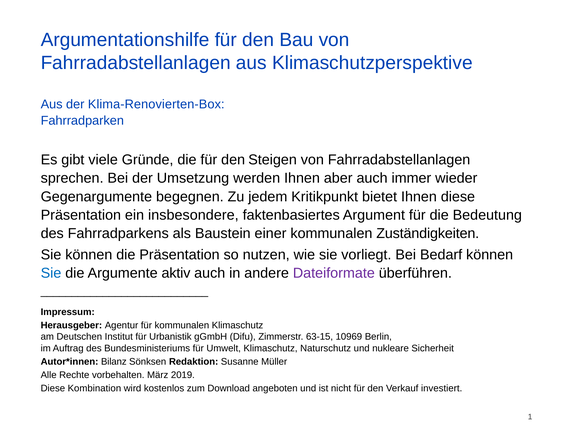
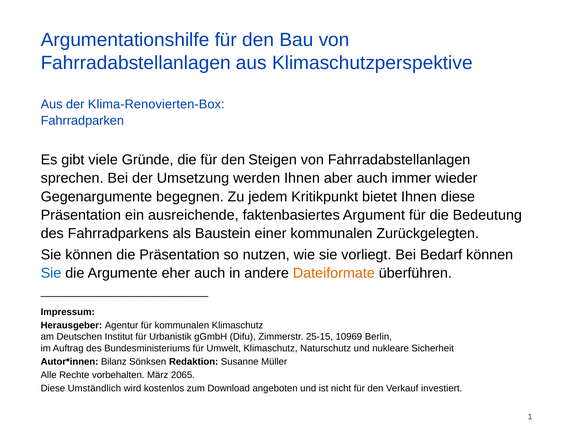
insbesondere: insbesondere -> ausreichende (193, 215)
Zuständigkeiten: Zuständigkeiten -> Zurückgelegten (428, 233)
aktiv: aktiv -> eher (176, 273)
Dateiformate colour: purple -> orange (334, 273)
63-15: 63-15 -> 25-15 (320, 337)
2019: 2019 -> 2065 (183, 375)
Kombination: Kombination -> Umständlich (94, 388)
